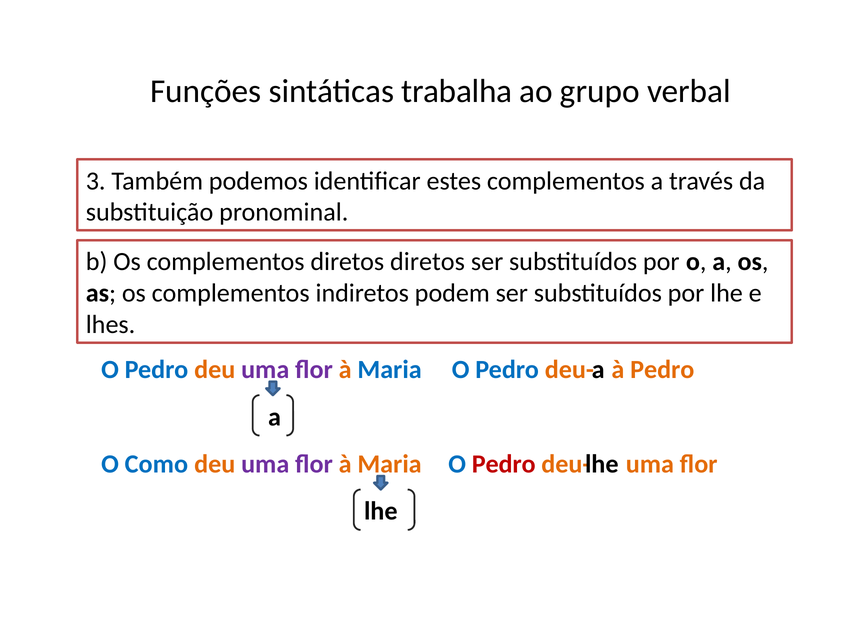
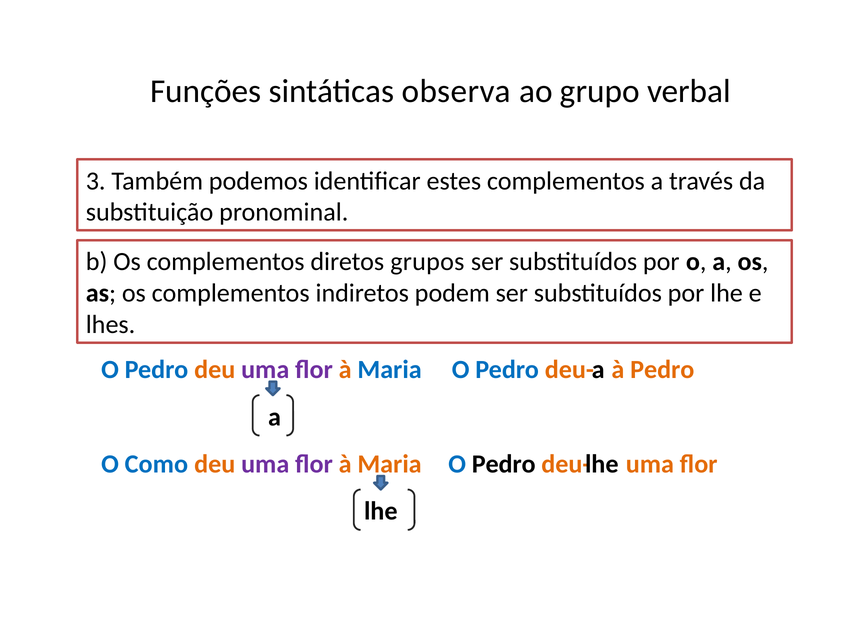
trabalha: trabalha -> observa (456, 91)
diretos diretos: diretos -> grupos (427, 262)
Pedro colour: red -> black (504, 464)
